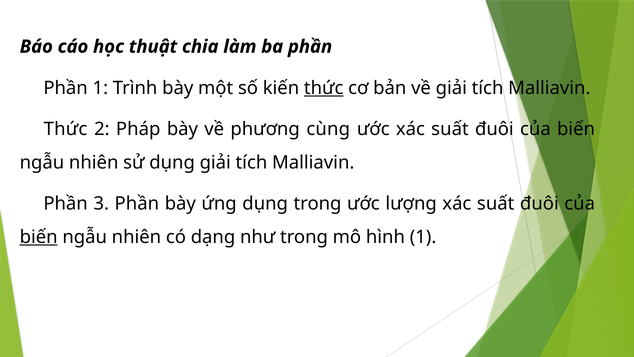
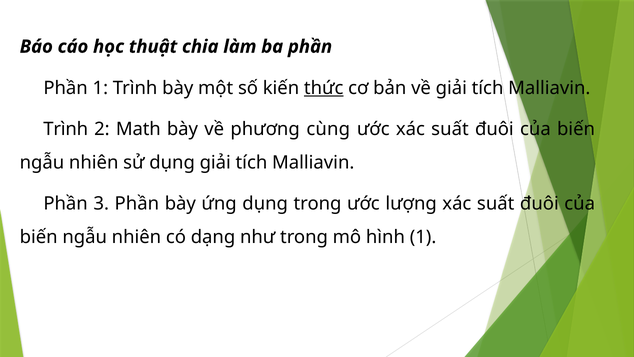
Thức: Thức -> Trình (66, 129)
Pháp: Pháp -> Math (138, 129)
biến underline: present -> none (39, 237)
